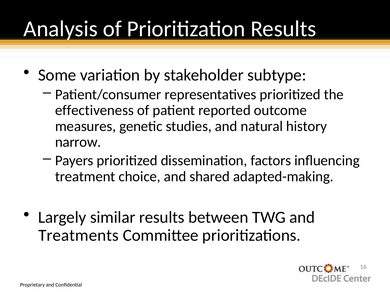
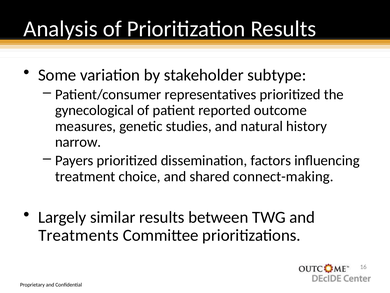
effectiveness: effectiveness -> gynecological (95, 110)
adapted-making: adapted-making -> connect-making (283, 176)
